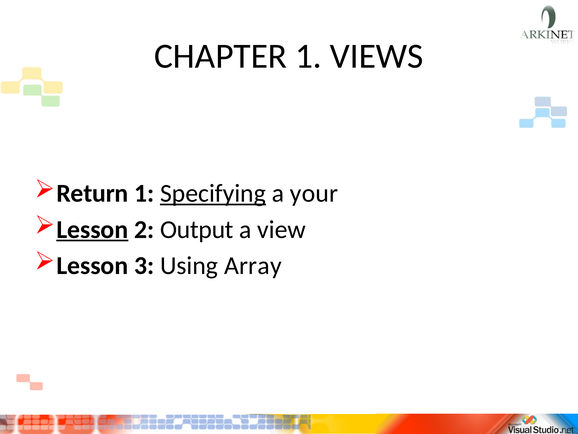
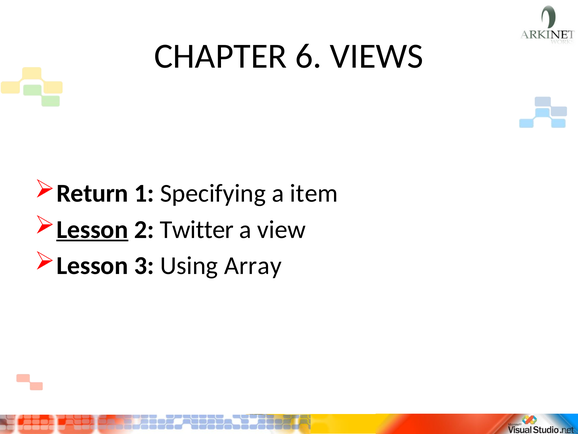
CHAPTER 1: 1 -> 6 (308, 56)
Specifying underline: present -> none (213, 193)
your: your -> item (314, 193)
Output: Output -> Twitter (197, 229)
